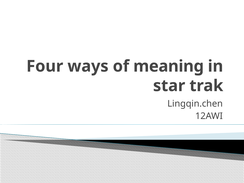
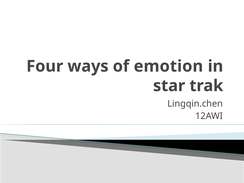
meaning: meaning -> emotion (168, 66)
